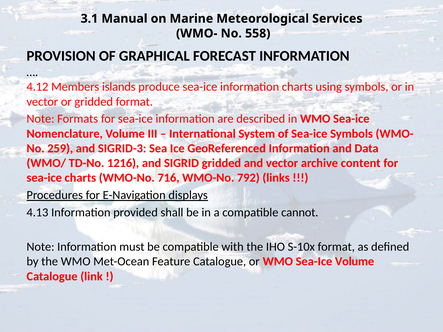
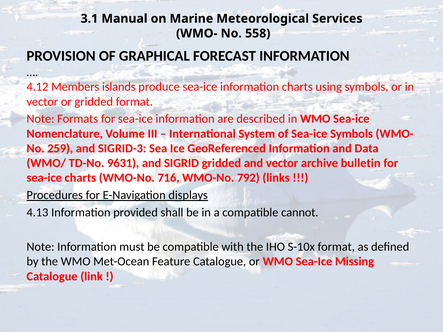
1216: 1216 -> 9631 (123, 163)
content: content -> bulletin (361, 163)
Sea-Ice Volume: Volume -> Missing (355, 262)
